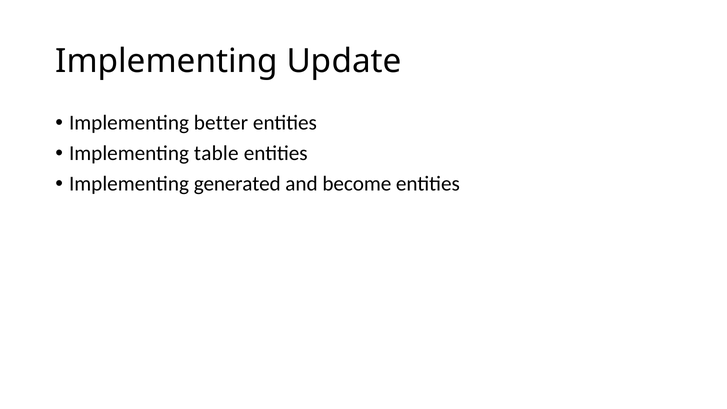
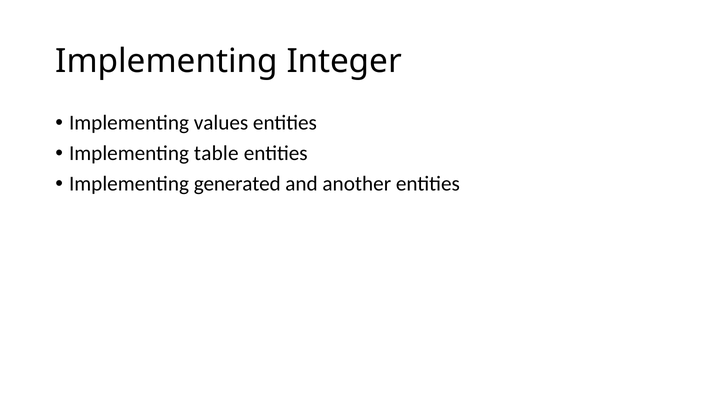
Update: Update -> Integer (344, 61)
better: better -> values (221, 123)
become: become -> another (357, 184)
